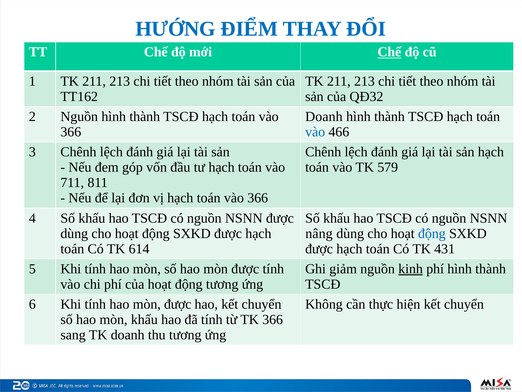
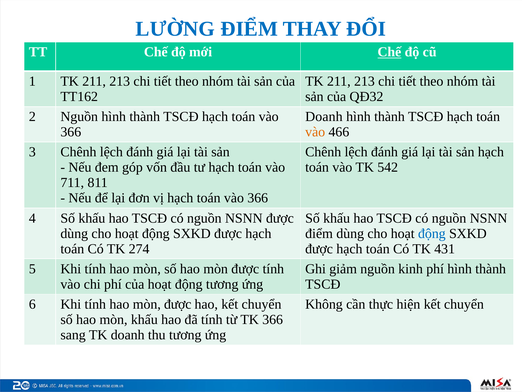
HƯỚNG: HƯỚNG -> LƯỜNG (175, 29)
vào colour: blue -> orange (315, 132)
579: 579 -> 542 (388, 167)
nâng: nâng -> điểm (319, 233)
614: 614 -> 274 (139, 249)
kinh underline: present -> none (411, 269)
